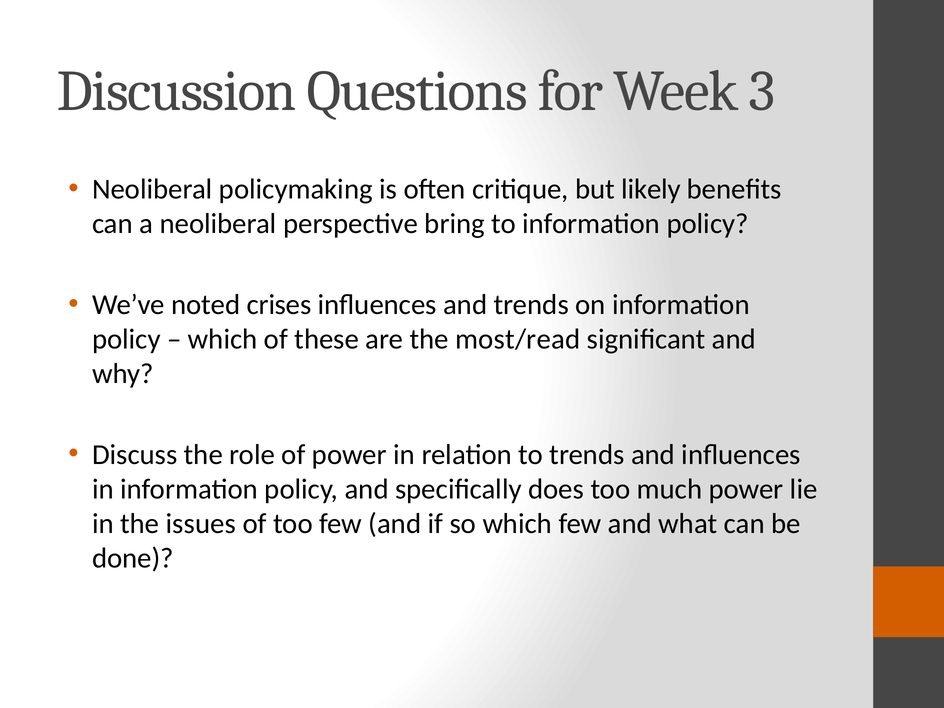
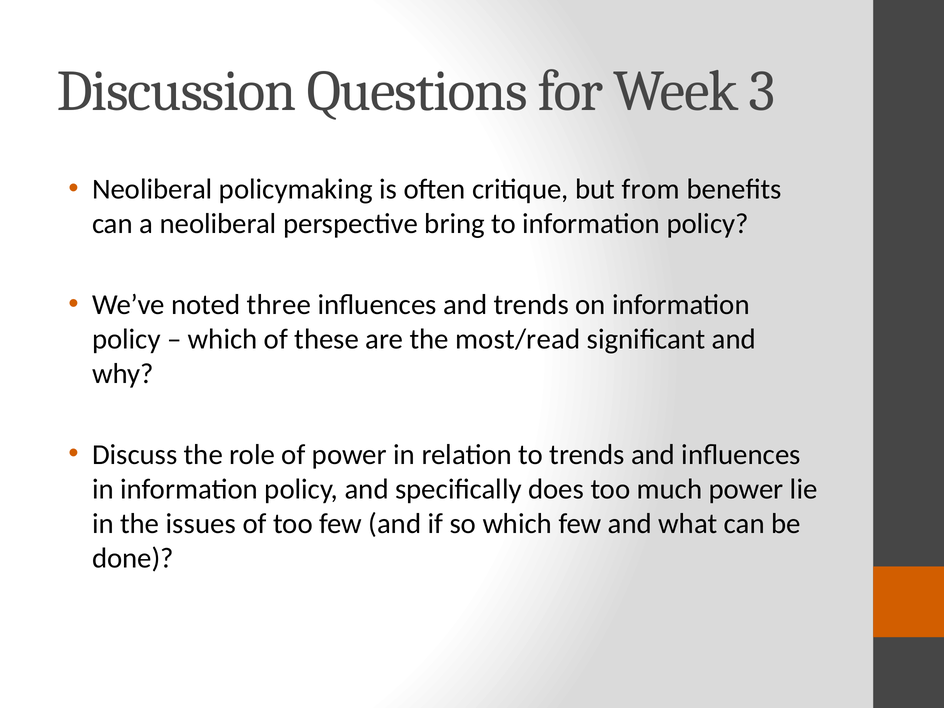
likely: likely -> from (651, 189)
crises: crises -> three (279, 305)
